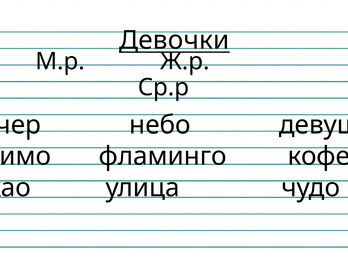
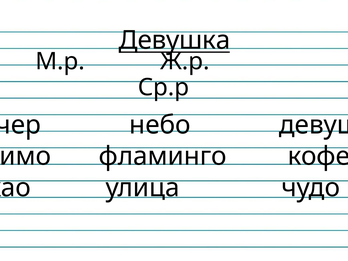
Девочки: Девочки -> Девушка (175, 40)
